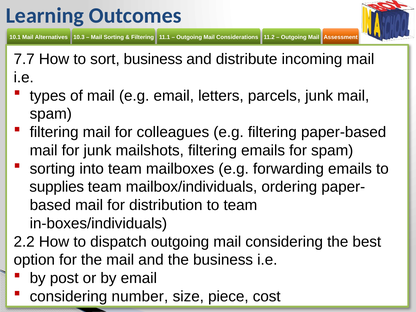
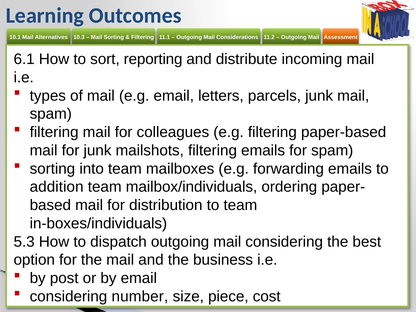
7.7: 7.7 -> 6.1 (24, 59)
sort business: business -> reporting (153, 59)
supplies: supplies -> addition (57, 187)
2.2: 2.2 -> 5.3 (24, 242)
